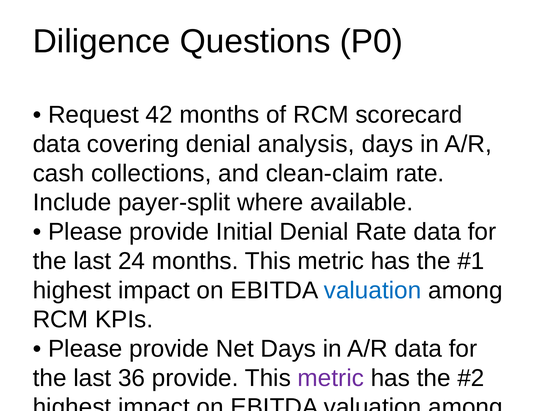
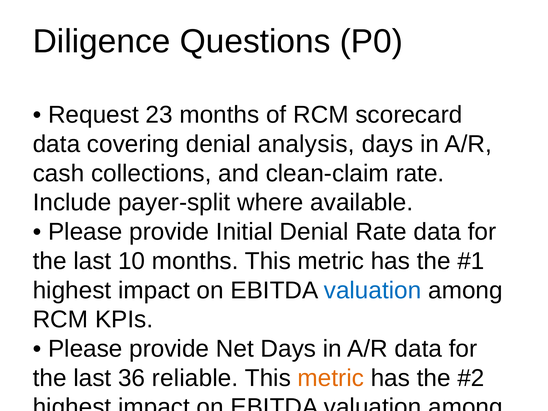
42: 42 -> 23 (159, 115)
24: 24 -> 10 (132, 261)
36 provide: provide -> reliable (195, 378)
metric colour: purple -> orange (331, 378)
